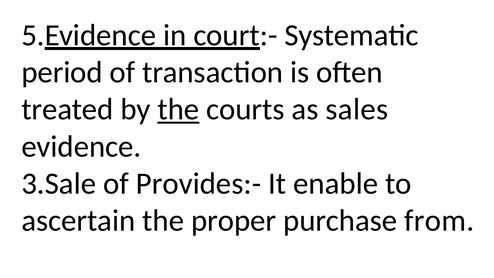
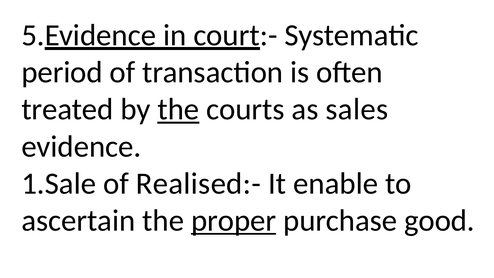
3.Sale: 3.Sale -> 1.Sale (59, 183)
Provides:-: Provides:- -> Realised:- (198, 183)
proper underline: none -> present (234, 221)
from: from -> good (439, 221)
